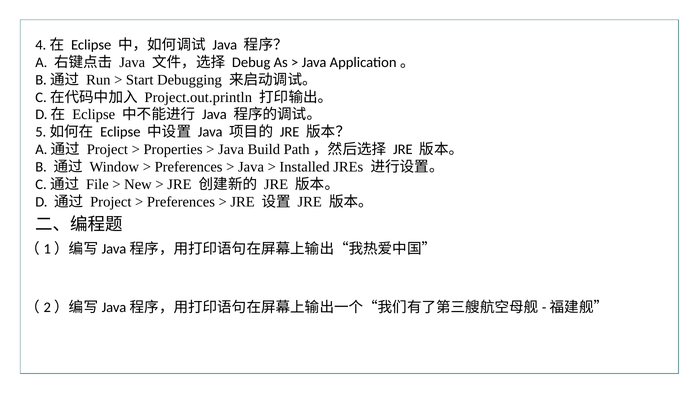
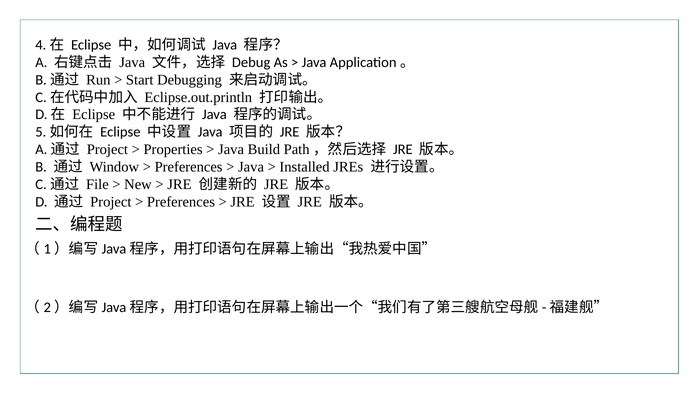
Project.out.println: Project.out.println -> Eclipse.out.println (198, 97)
